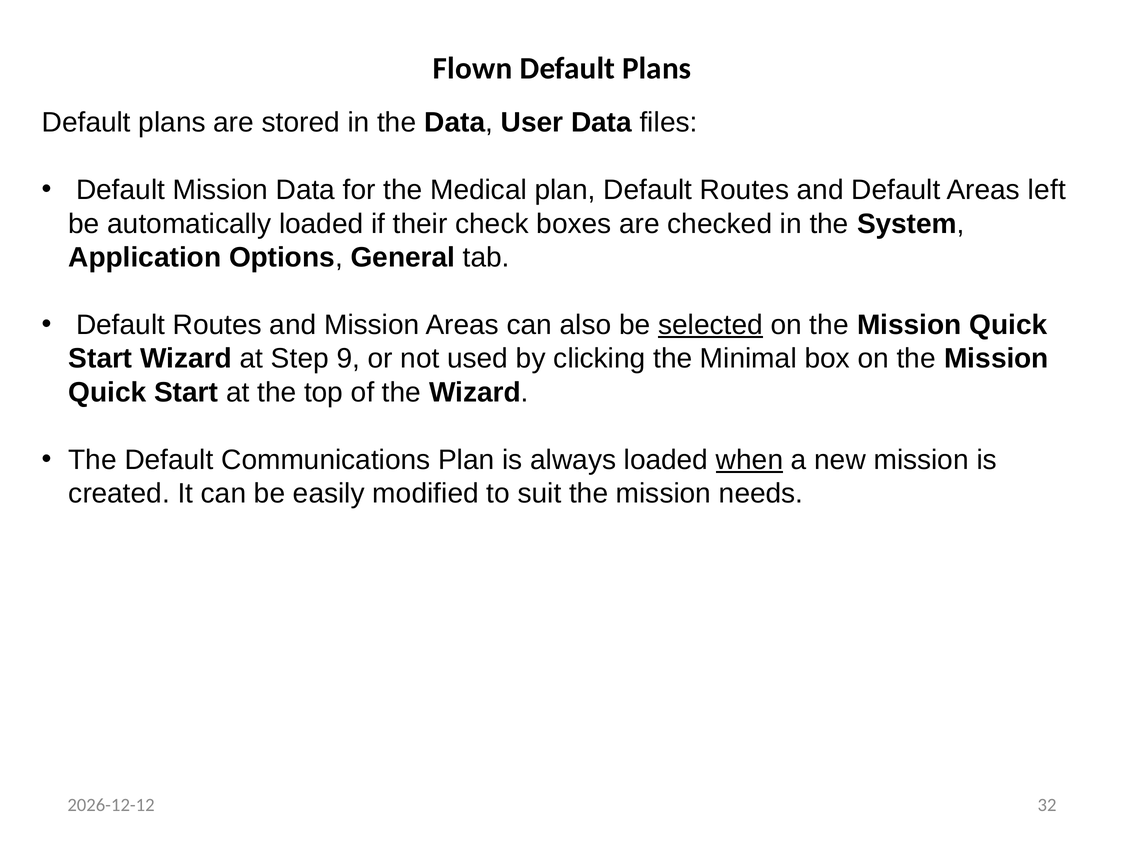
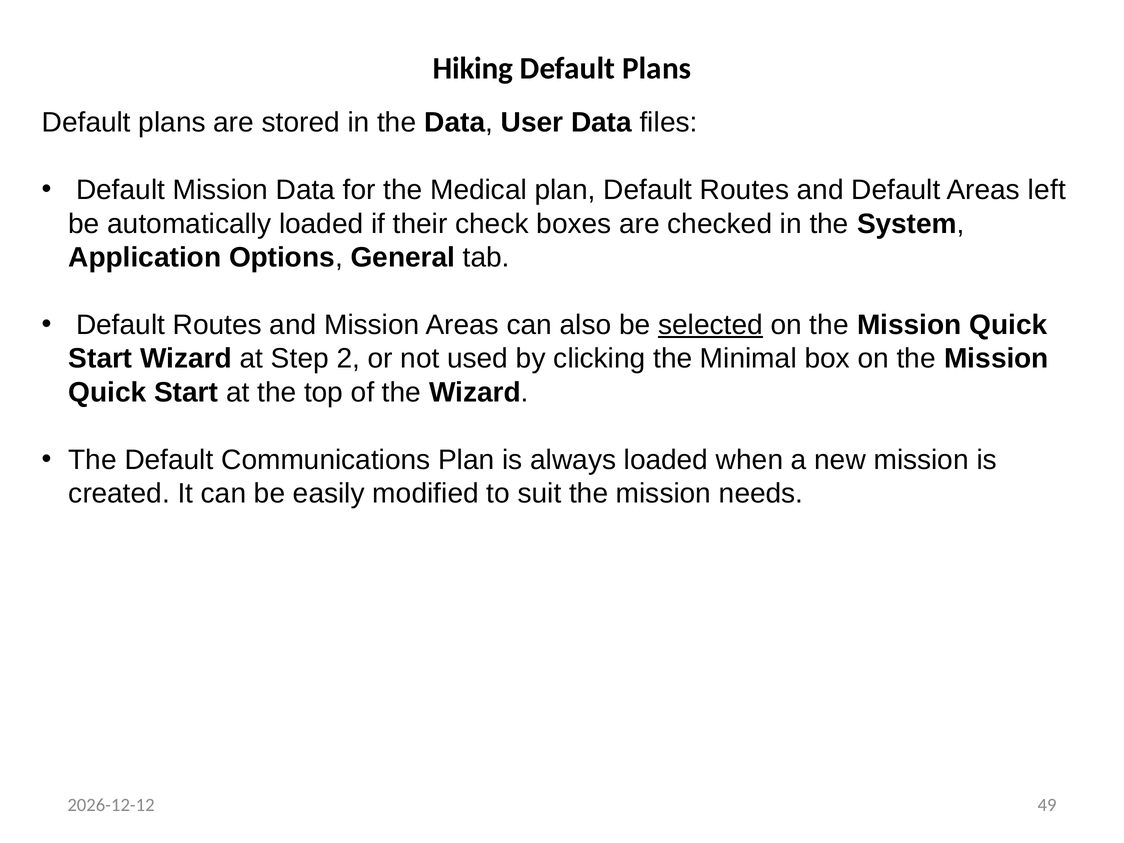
Flown: Flown -> Hiking (473, 68)
9: 9 -> 2 (348, 359)
when underline: present -> none (750, 460)
32: 32 -> 49 (1047, 805)
